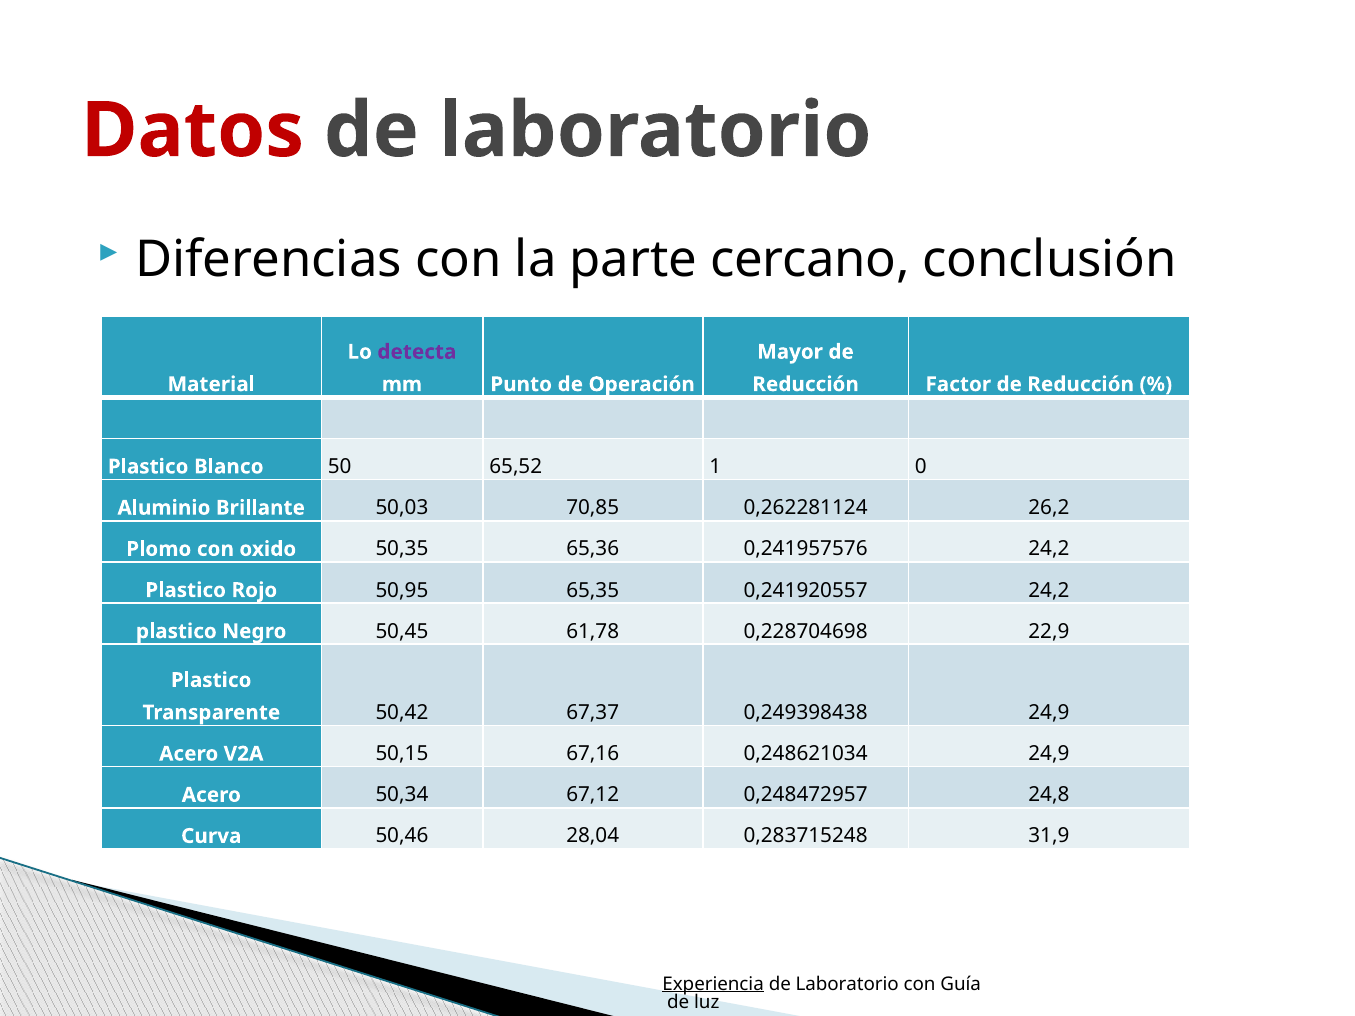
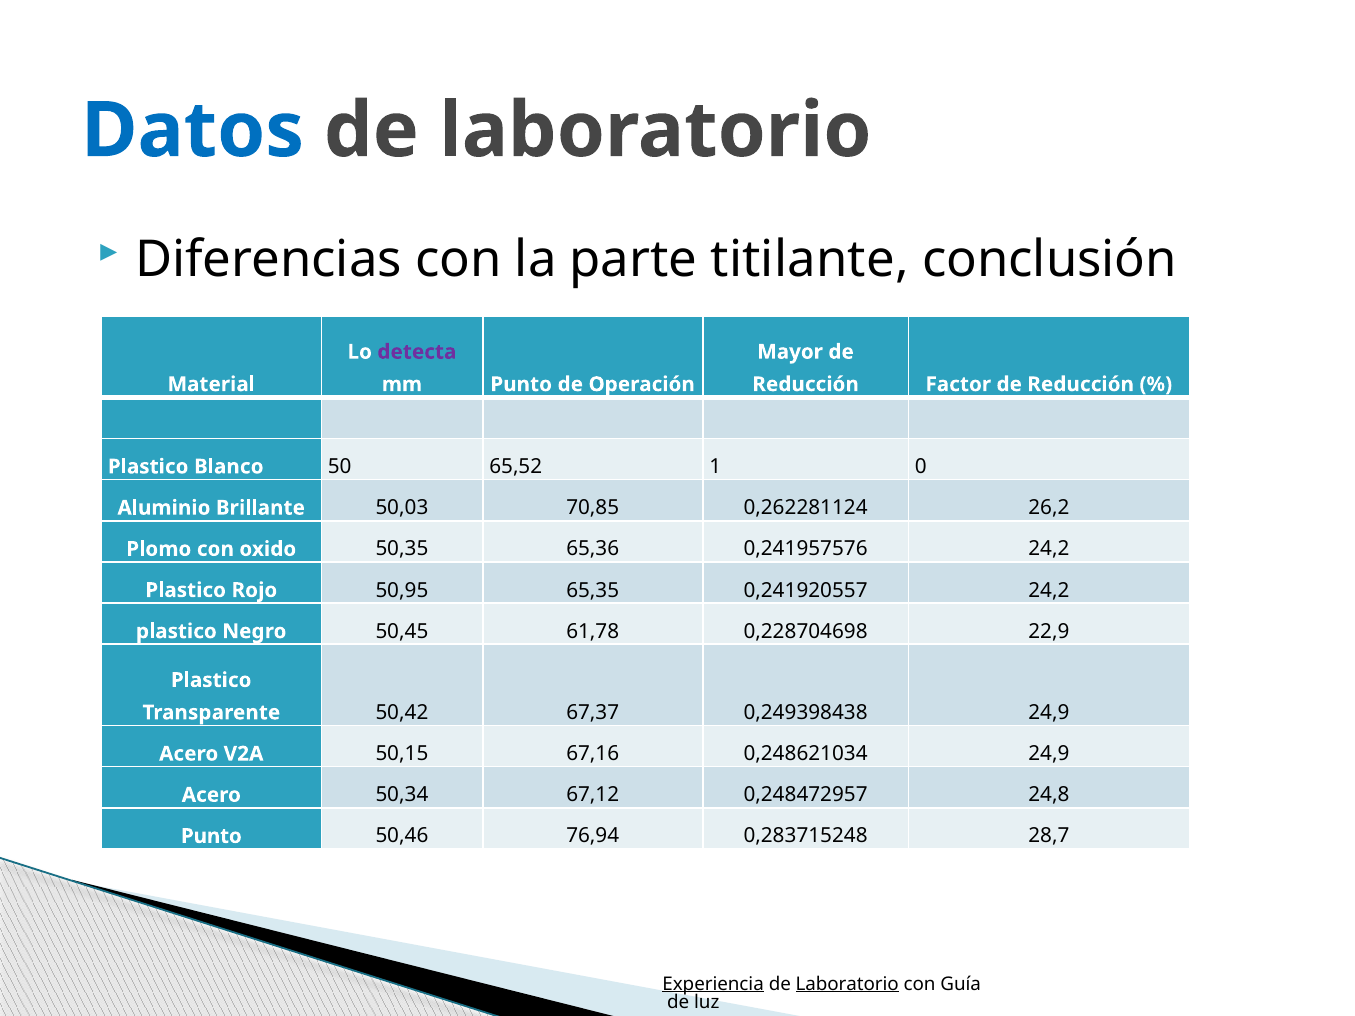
Datos colour: red -> blue (193, 131)
cercano: cercano -> titilante (810, 260)
Curva: Curva -> Punto (211, 836)
28,04: 28,04 -> 76,94 (593, 836)
31,9: 31,9 -> 28,7 (1049, 836)
Laboratorio underline: none -> present (847, 984)
